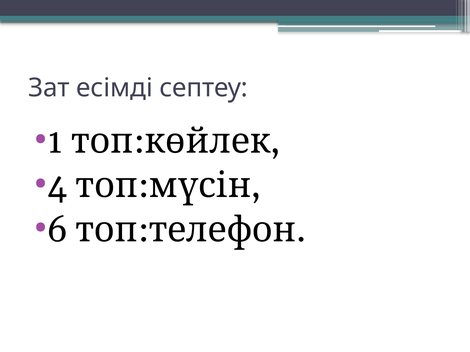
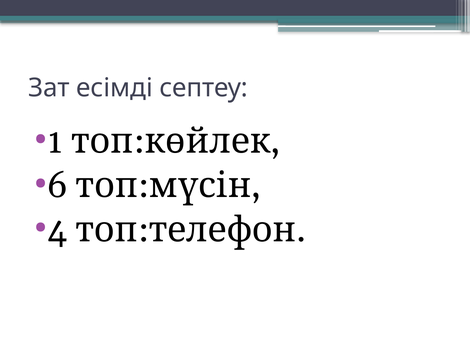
4: 4 -> 6 (57, 186)
6: 6 -> 4 (57, 230)
